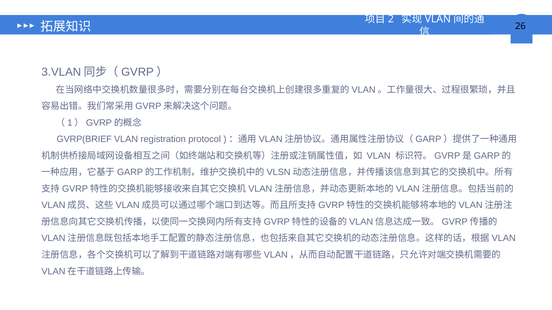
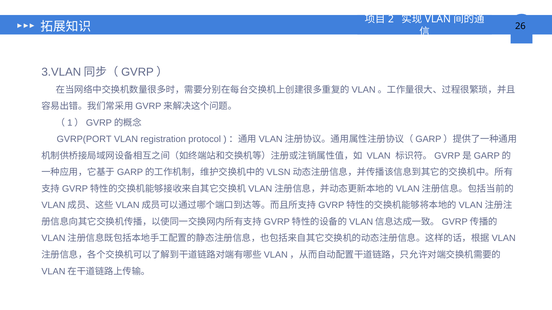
GVRP(BRIEF: GVRP(BRIEF -> GVRP(PORT (84, 139)
